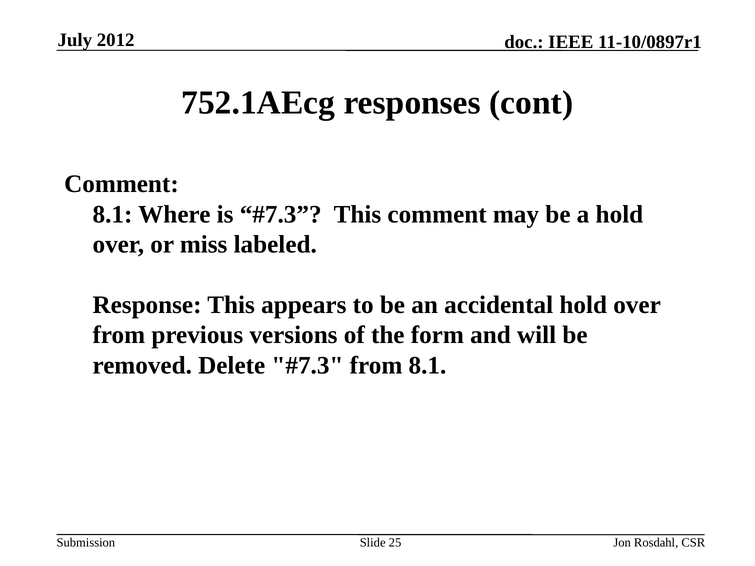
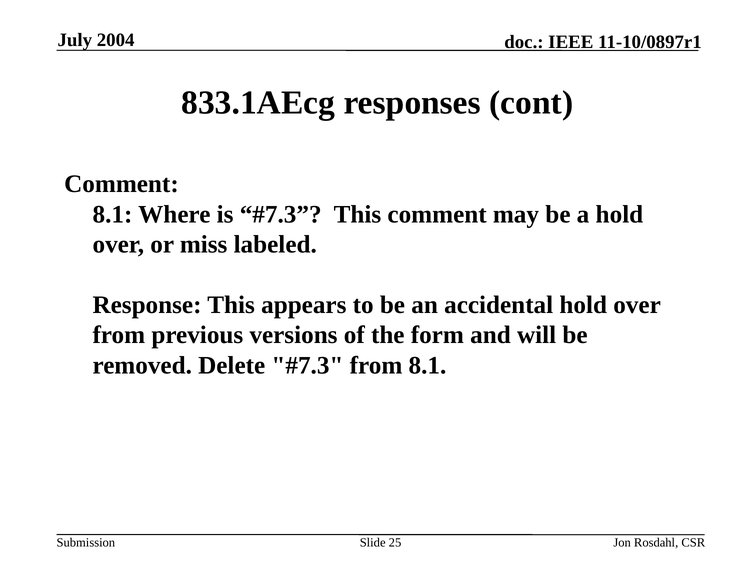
2012: 2012 -> 2004 (116, 40)
752.1AEcg: 752.1AEcg -> 833.1AEcg (258, 103)
